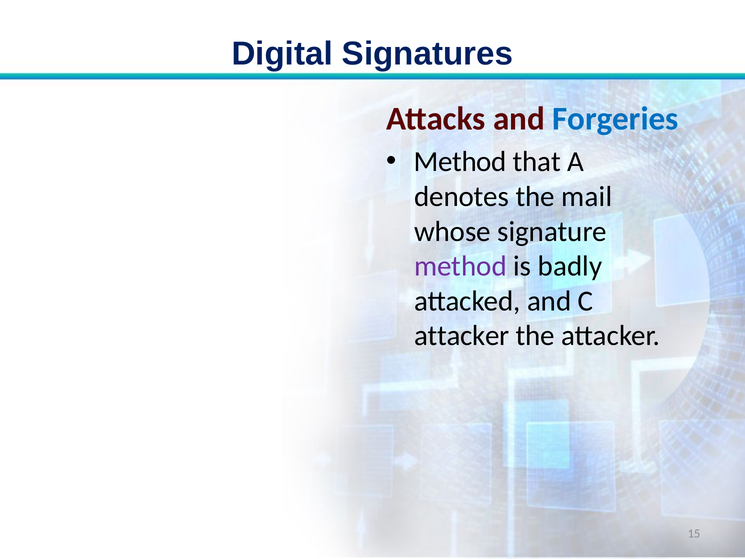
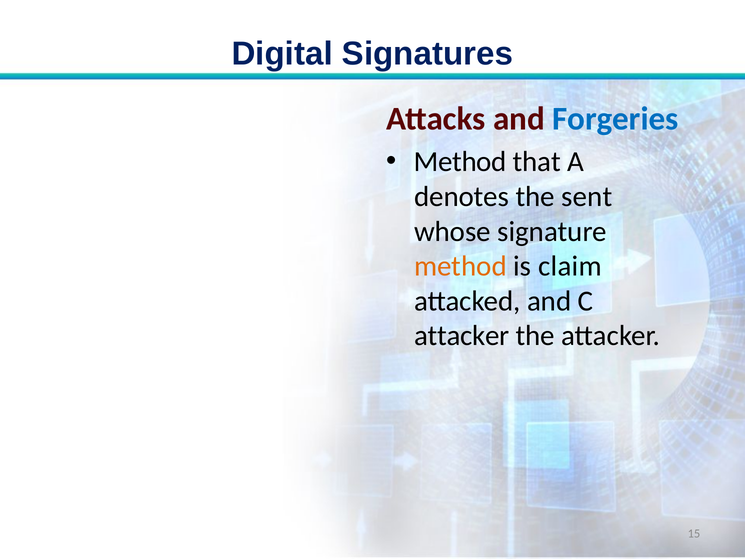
mail: mail -> sent (587, 197)
method colour: purple -> orange (460, 266)
badly: badly -> claim (570, 266)
